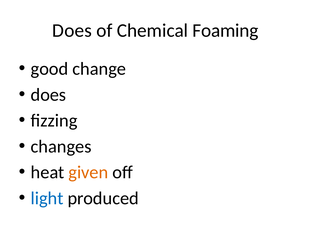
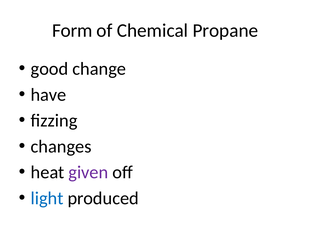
Does: Does -> Form (72, 30)
Foaming: Foaming -> Propane (225, 30)
does: does -> have (48, 95)
given colour: orange -> purple (88, 173)
